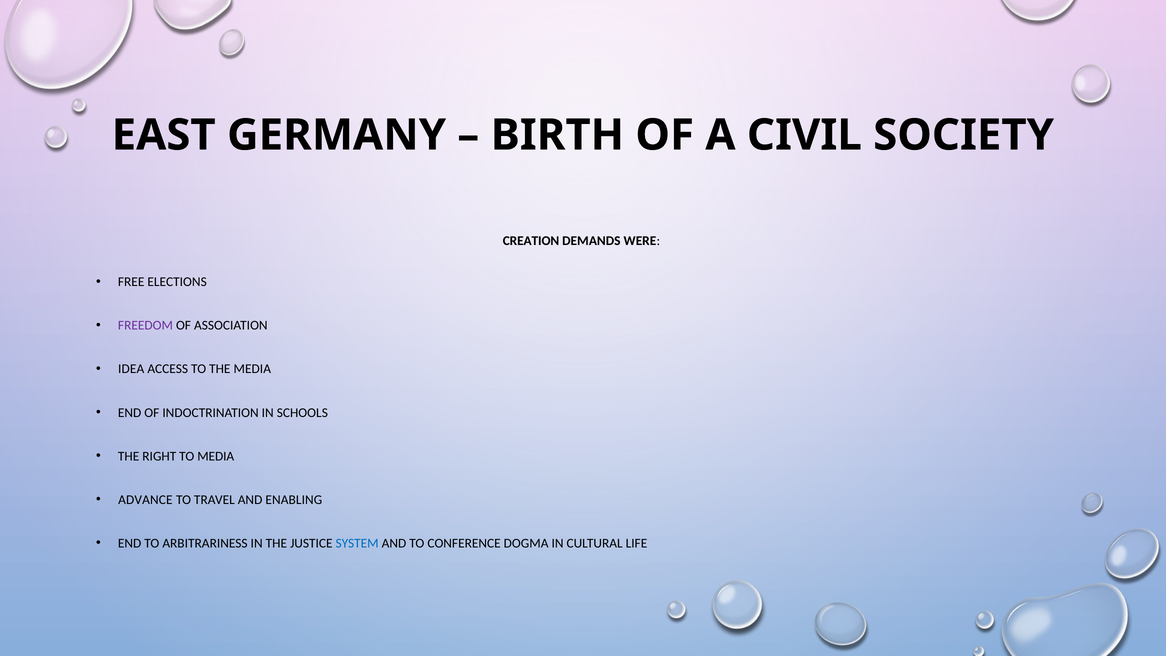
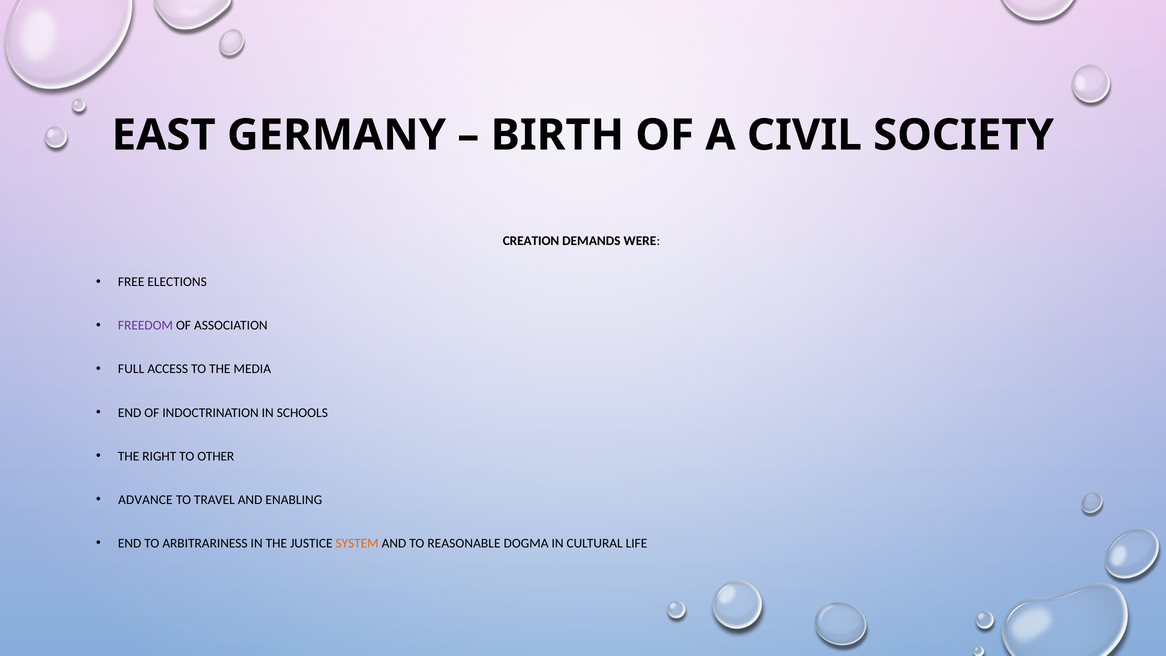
IDEA: IDEA -> FULL (131, 369)
TO MEDIA: MEDIA -> OTHER (216, 456)
SYSTEM colour: blue -> orange (357, 543)
CONFERENCE: CONFERENCE -> REASONABLE (464, 543)
